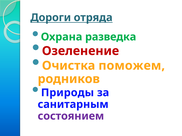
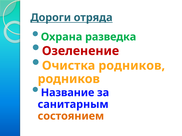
Очистка поможем: поможем -> родников (132, 66)
Природы: Природы -> Название (68, 93)
состоянием colour: purple -> orange (71, 116)
